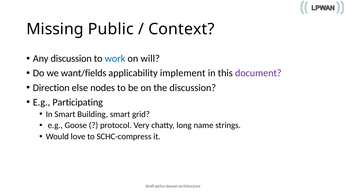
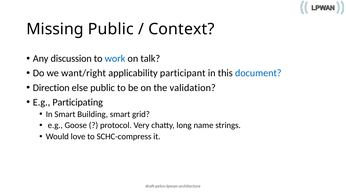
will: will -> talk (150, 58)
want/fields: want/fields -> want/right (84, 73)
implement: implement -> participant (183, 73)
document colour: purple -> blue (258, 73)
else nodes: nodes -> public (103, 88)
the discussion: discussion -> validation (193, 88)
